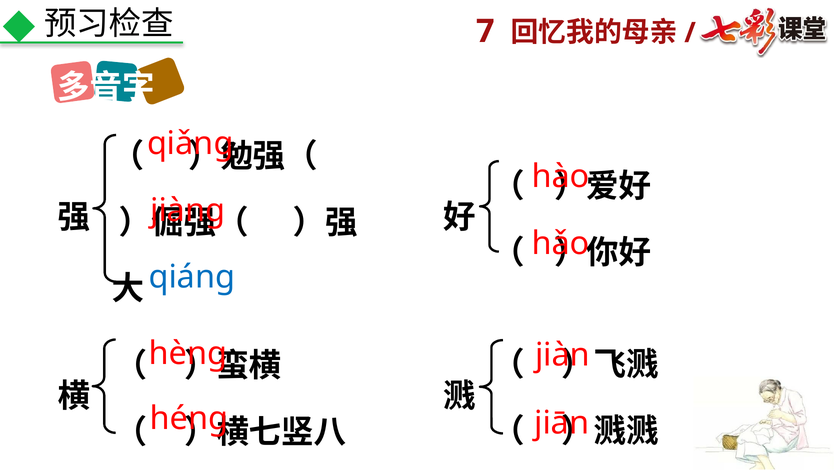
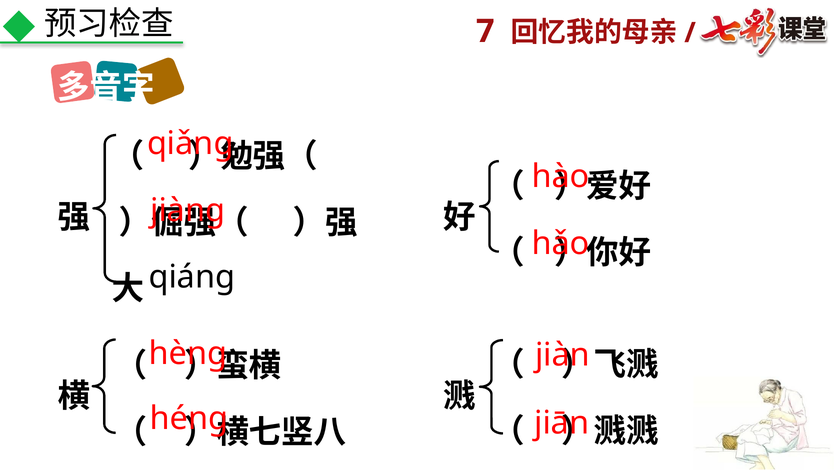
qiánɡ colour: blue -> black (192, 277)
